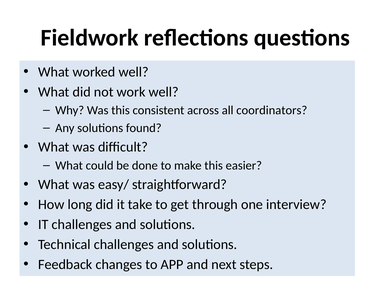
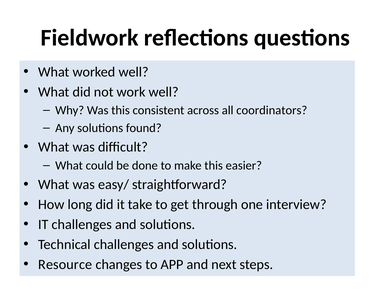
Feedback: Feedback -> Resource (65, 265)
